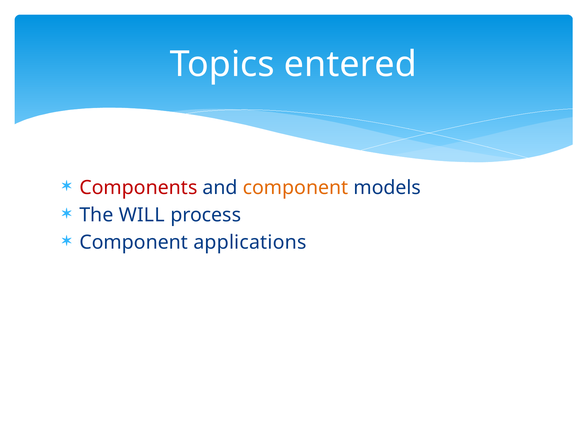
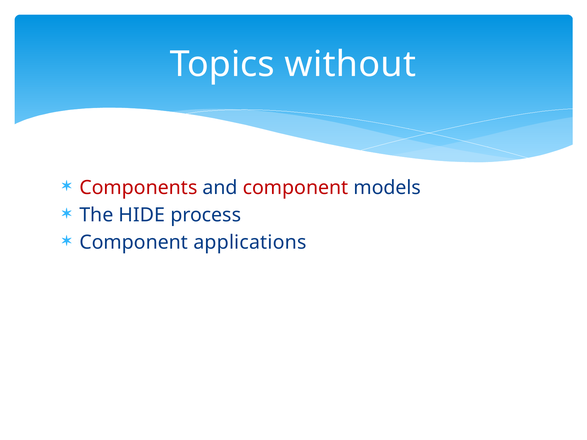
entered: entered -> without (350, 64)
component colour: orange -> red (296, 188)
WILL: WILL -> HIDE (142, 215)
